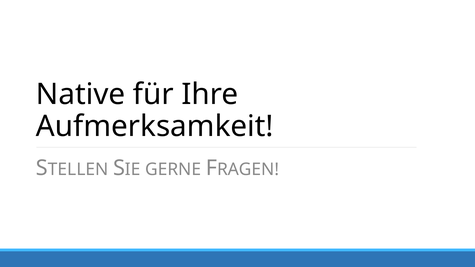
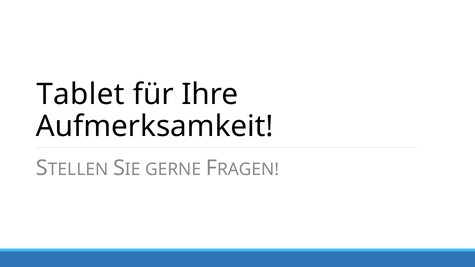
Native: Native -> Tablet (80, 94)
